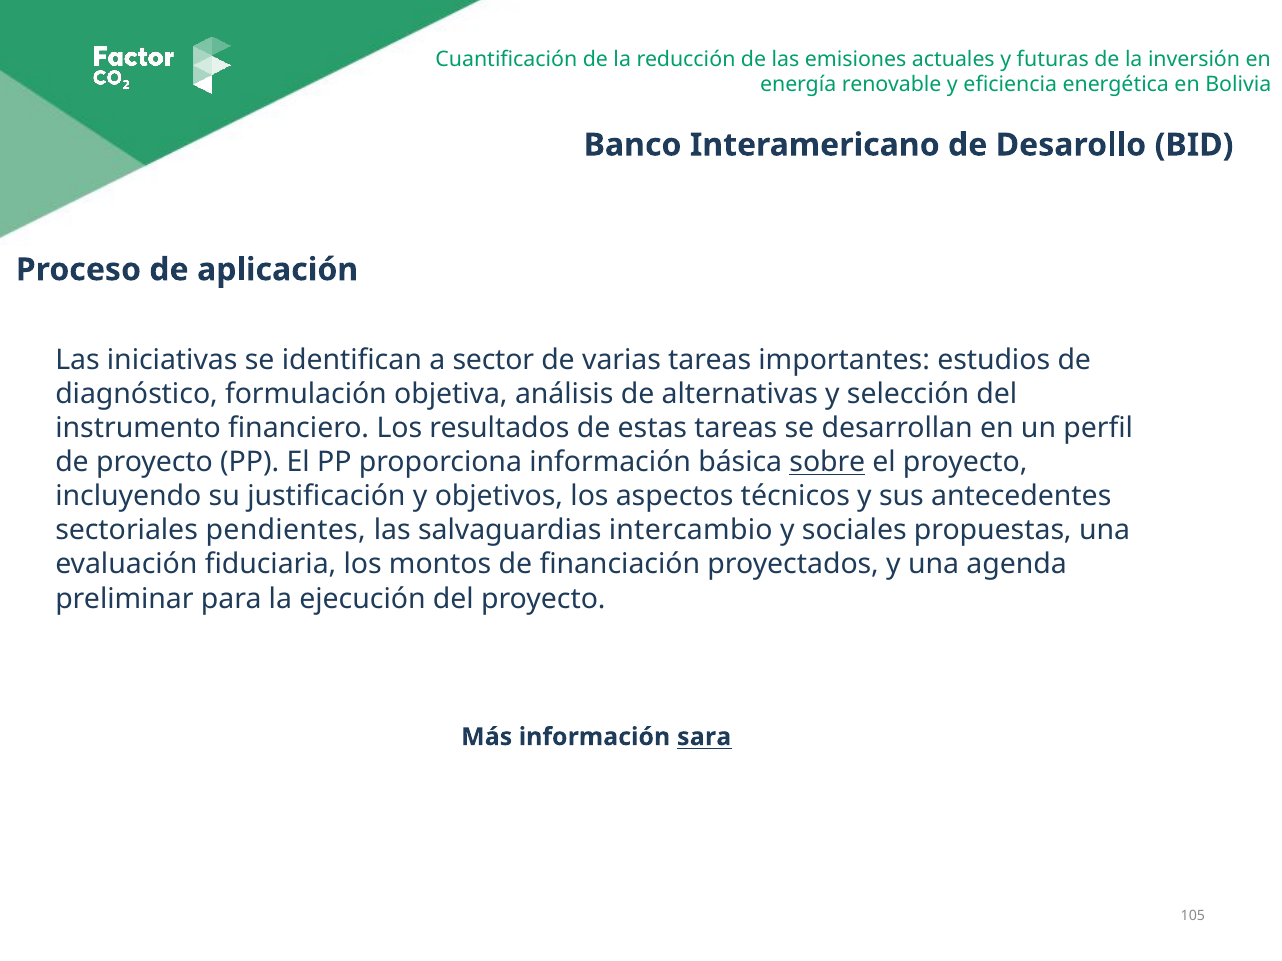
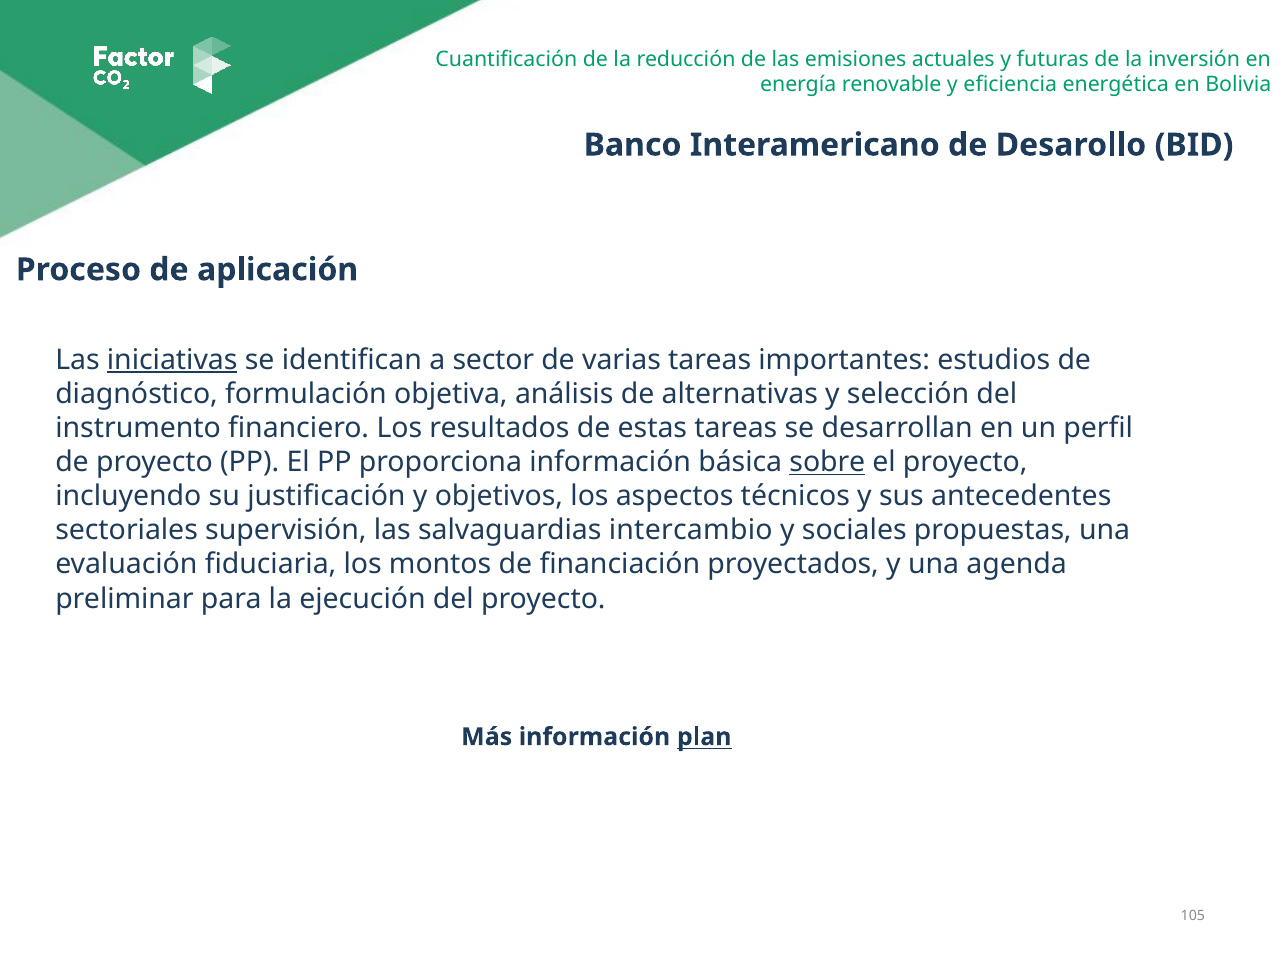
iniciativas underline: none -> present (172, 360)
pendientes: pendientes -> supervisión (286, 531)
sara: sara -> plan (704, 737)
